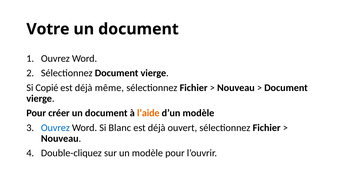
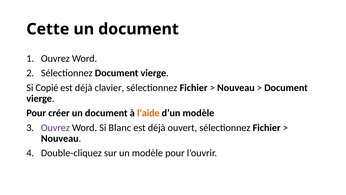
Votre: Votre -> Cette (48, 29)
même: même -> clavier (109, 88)
Ouvrez colour: blue -> purple (55, 127)
